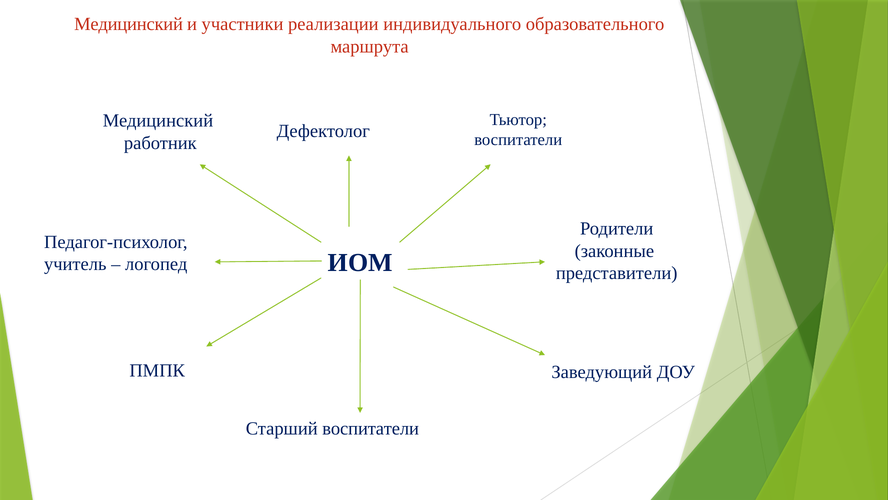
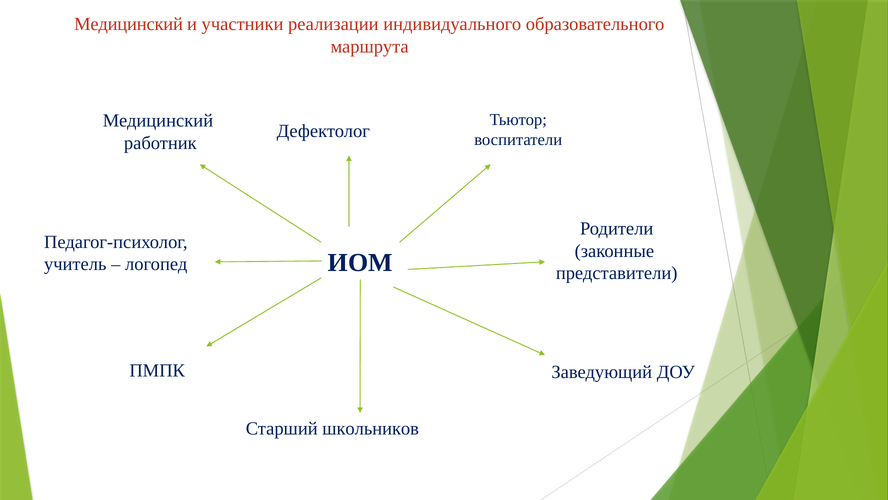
Старший воспитатели: воспитатели -> школьников (371, 428)
